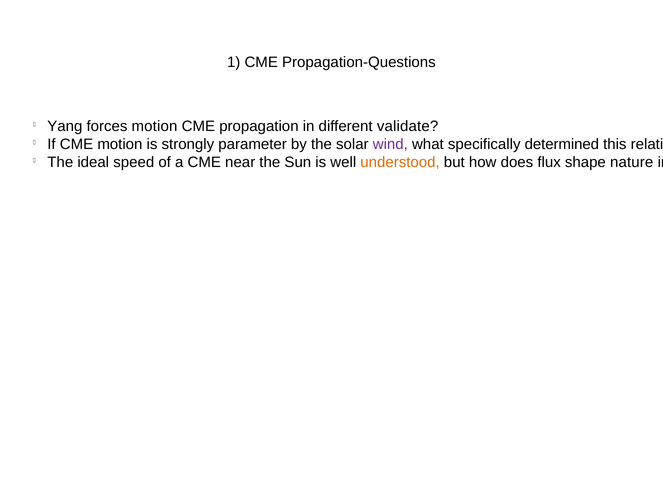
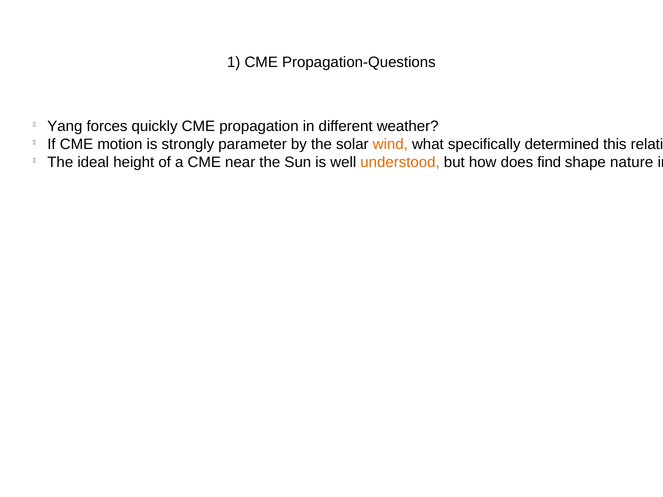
forces motion: motion -> quickly (155, 126)
validate: validate -> weather (408, 126)
wind colour: purple -> orange (390, 144)
speed: speed -> height (134, 162)
flux: flux -> find (549, 162)
